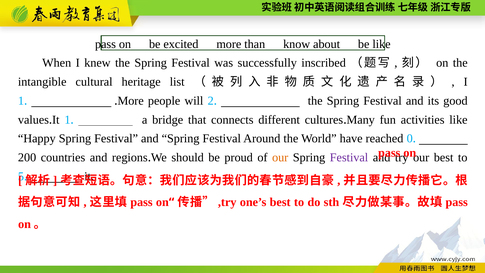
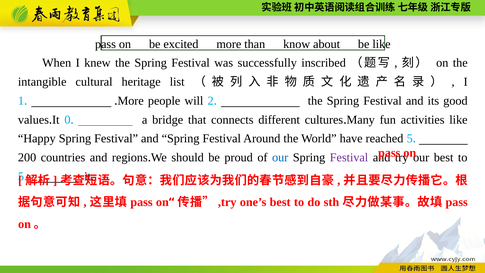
It 1: 1 -> 0 (67, 120)
reached 0: 0 -> 5 (410, 139)
our colour: orange -> blue (280, 157)
